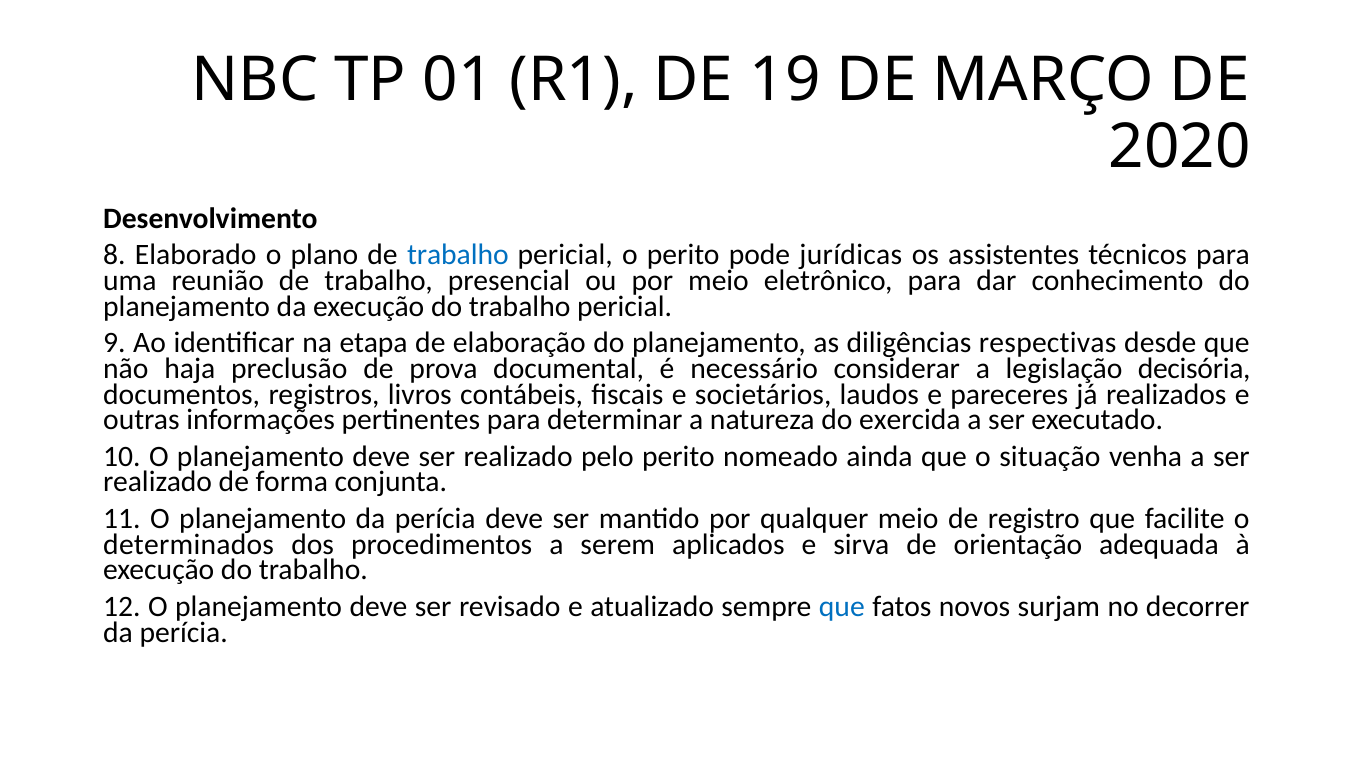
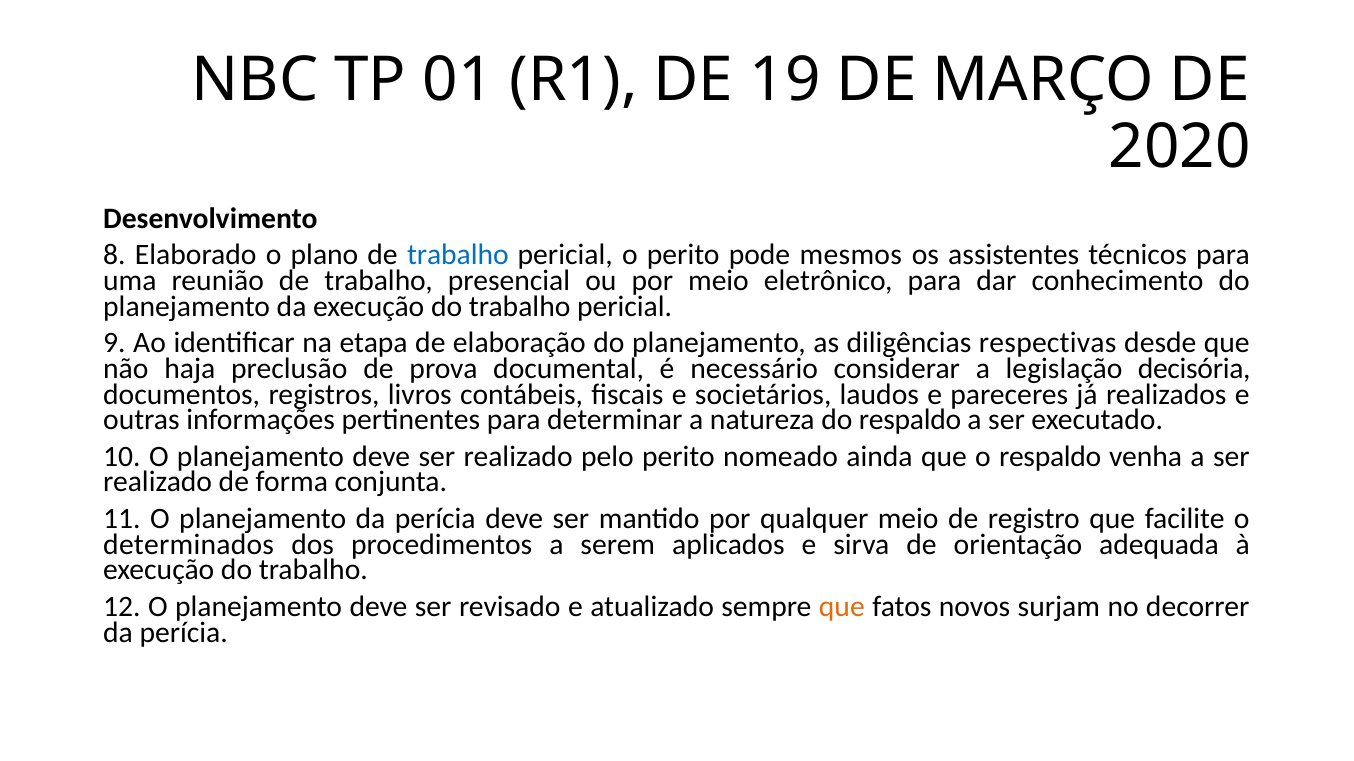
jurídicas: jurídicas -> mesmos (851, 255)
do exercida: exercida -> respaldo (910, 420)
o situação: situação -> respaldo (1050, 457)
que colour: blue -> orange (842, 608)
